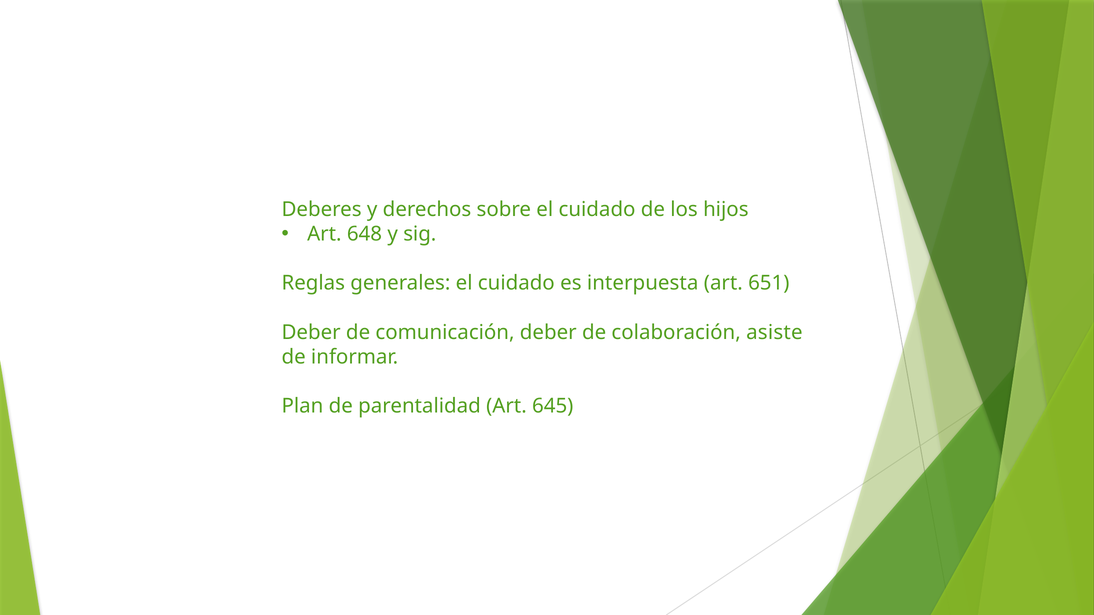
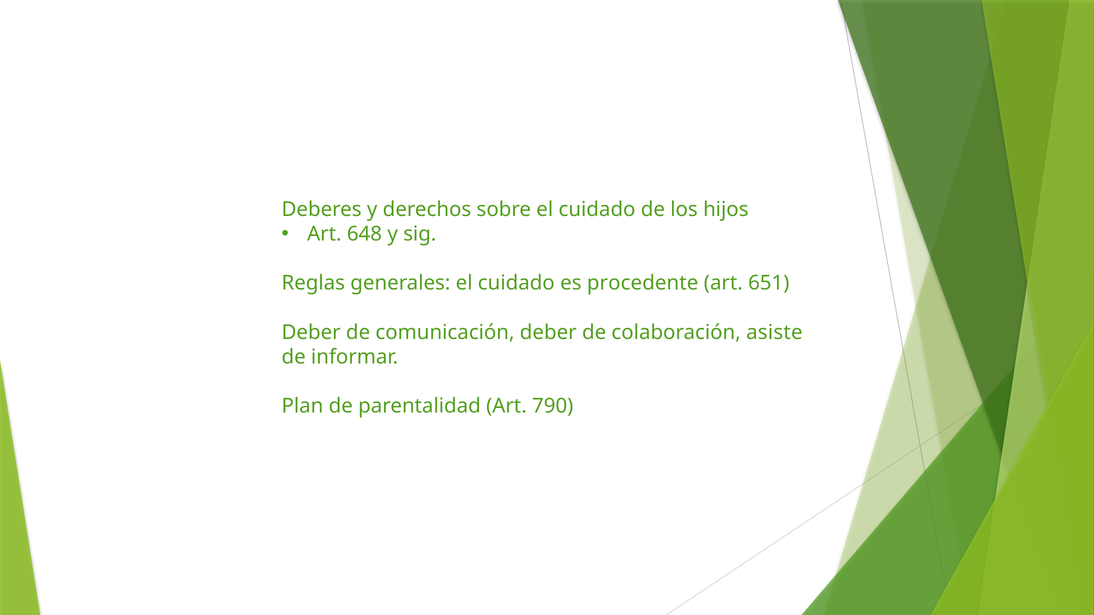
interpuesta: interpuesta -> procedente (643, 283)
645: 645 -> 790 (553, 406)
